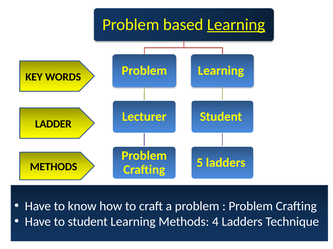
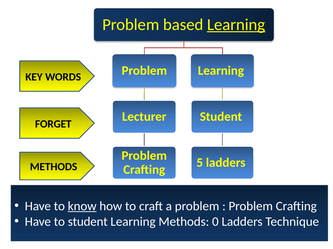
LADDER: LADDER -> FORGET (53, 124)
know underline: none -> present (82, 207)
4: 4 -> 0 (215, 222)
